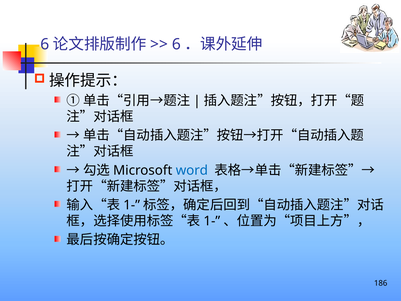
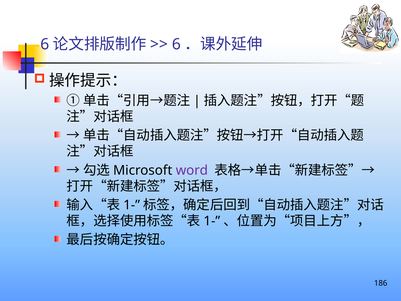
word colour: blue -> purple (192, 170)
